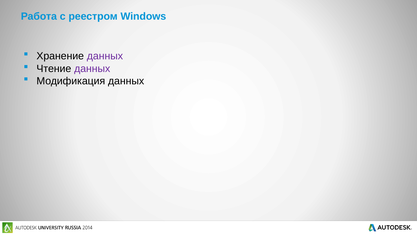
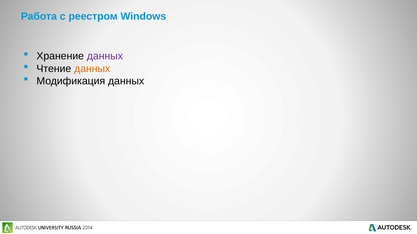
данных colour: purple -> orange (92, 69)
